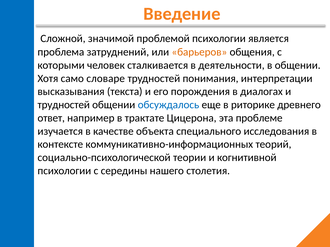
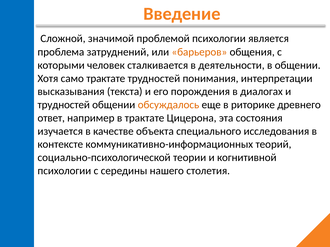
само словаре: словаре -> трактате (106, 79)
обсуждалось colour: blue -> orange (168, 105)
проблеме: проблеме -> состояния (259, 118)
